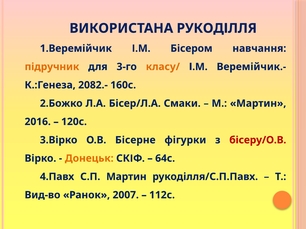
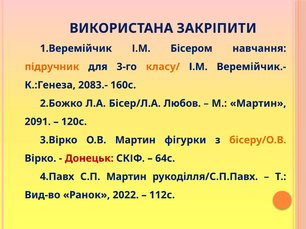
РУКОДІЛЛЯ: РУКОДІЛЛЯ -> ЗАКРІПИТИ (217, 28)
2082.-: 2082.- -> 2083.- (93, 85)
Смаки: Смаки -> Любов (182, 104)
2016: 2016 -> 2091 (38, 122)
О.В Бісерне: Бісерне -> Мартин (135, 140)
бісеру/О.В colour: red -> orange (258, 140)
Донецьк colour: orange -> red (89, 159)
2007: 2007 -> 2022 (126, 195)
